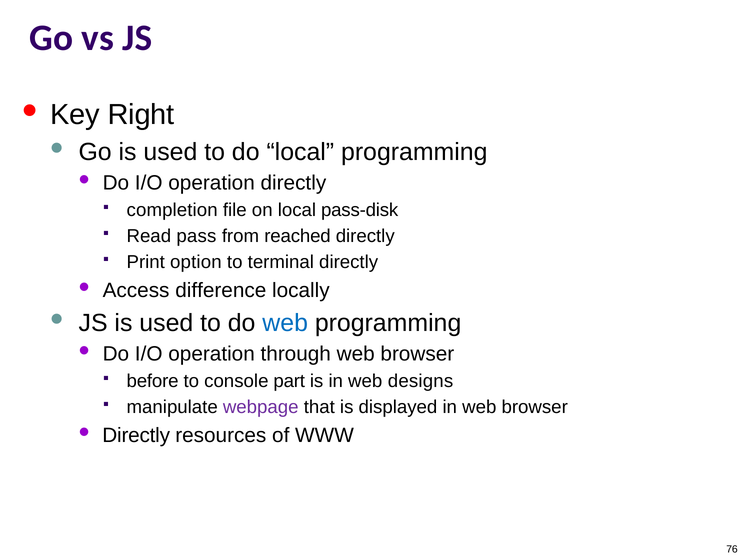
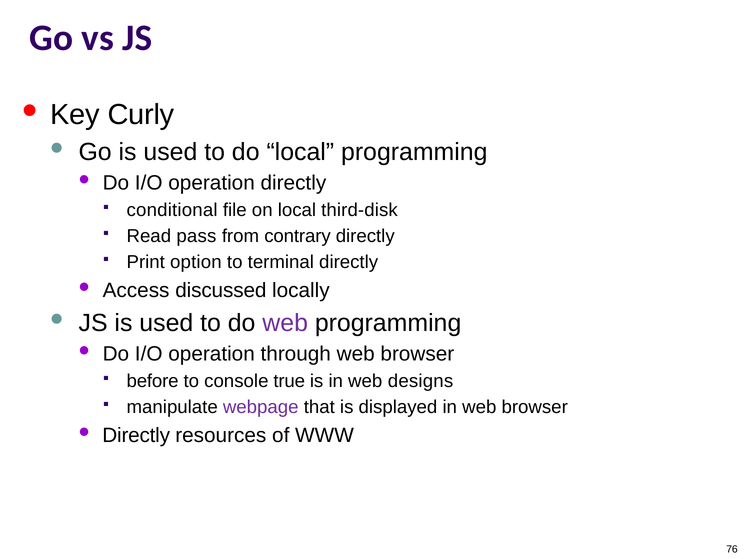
Right: Right -> Curly (141, 115)
completion: completion -> conditional (172, 210)
pass-disk: pass-disk -> third-disk (359, 210)
reached: reached -> contrary (297, 236)
difference: difference -> discussed (221, 291)
web colour: blue -> purple (285, 323)
part: part -> true (289, 382)
